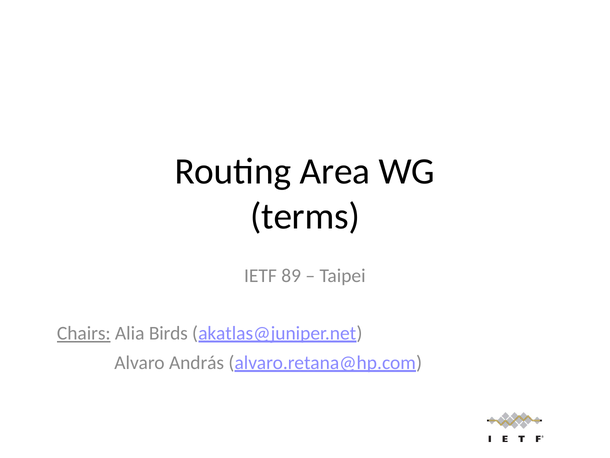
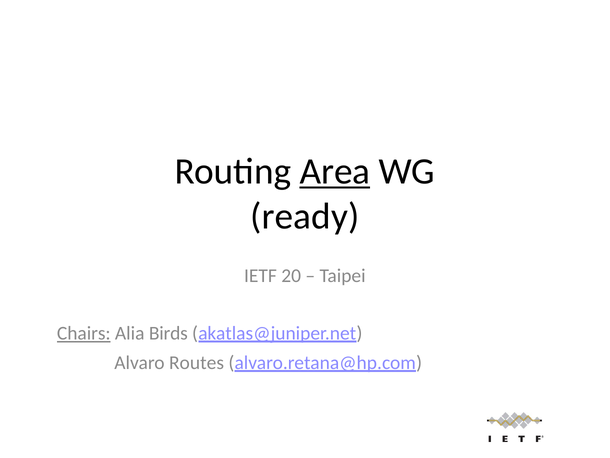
Area underline: none -> present (335, 171)
terms: terms -> ready (305, 216)
89: 89 -> 20 (291, 275)
András: András -> Routes (196, 362)
